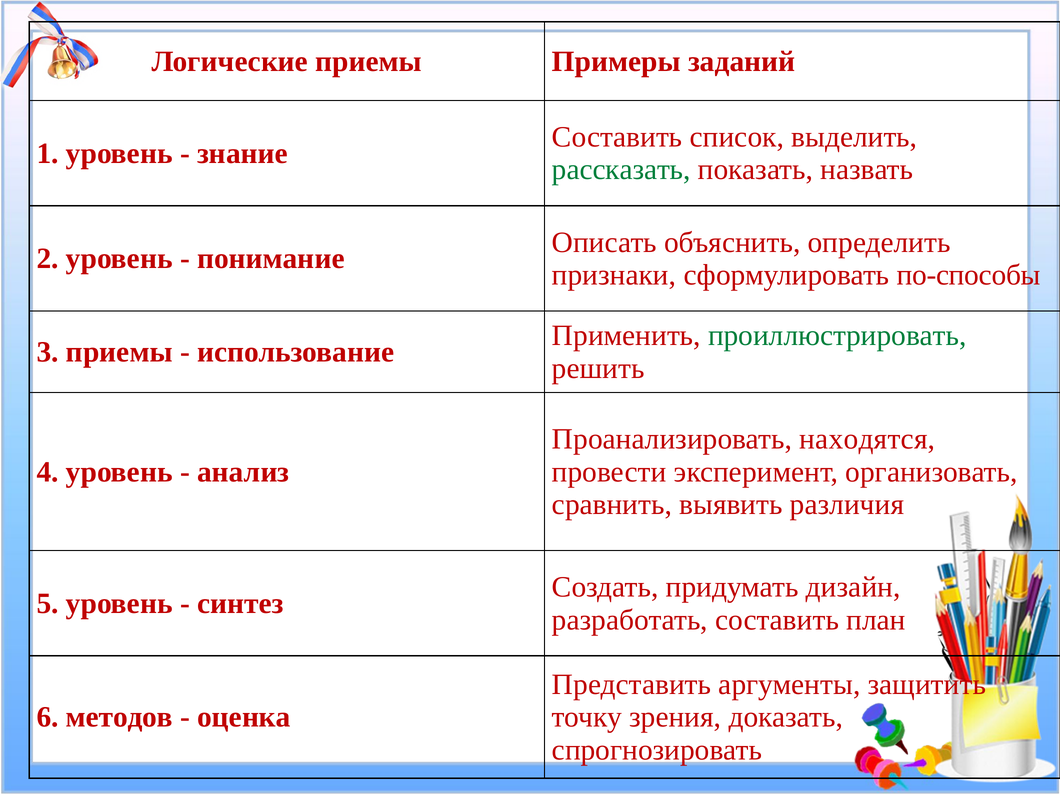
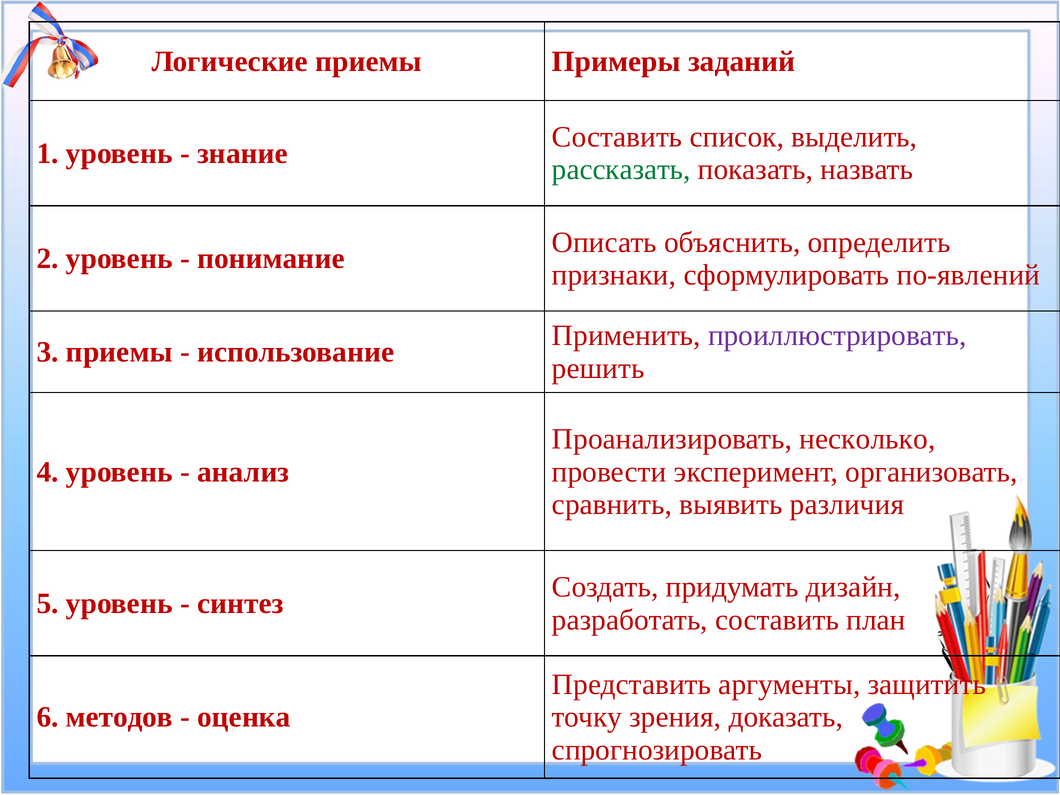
по-способы: по-способы -> по-явлений (968, 275)
проиллюстрировать colour: green -> purple (837, 336)
находятся: находятся -> несколько (867, 439)
